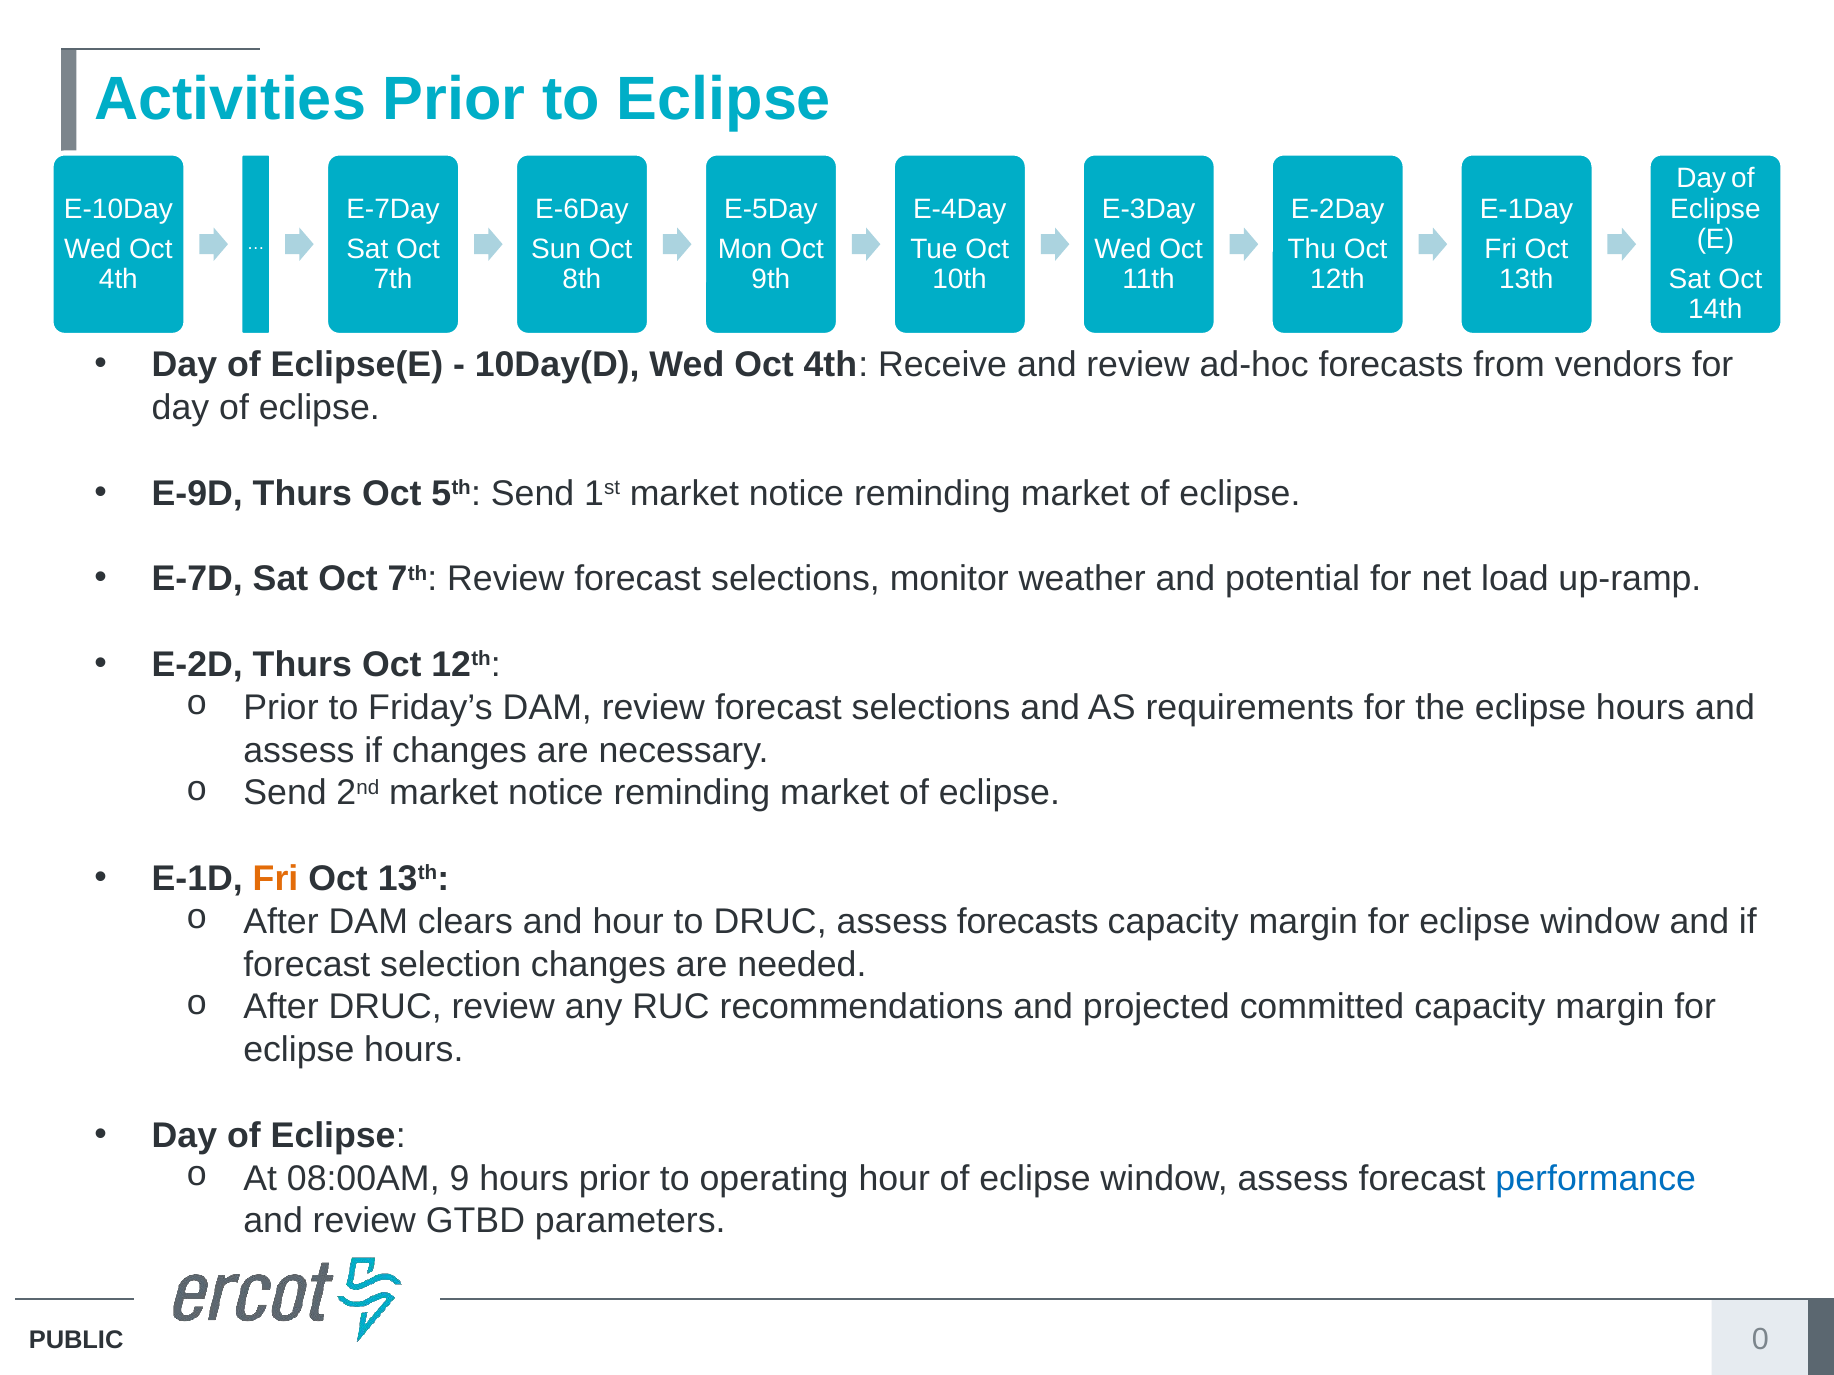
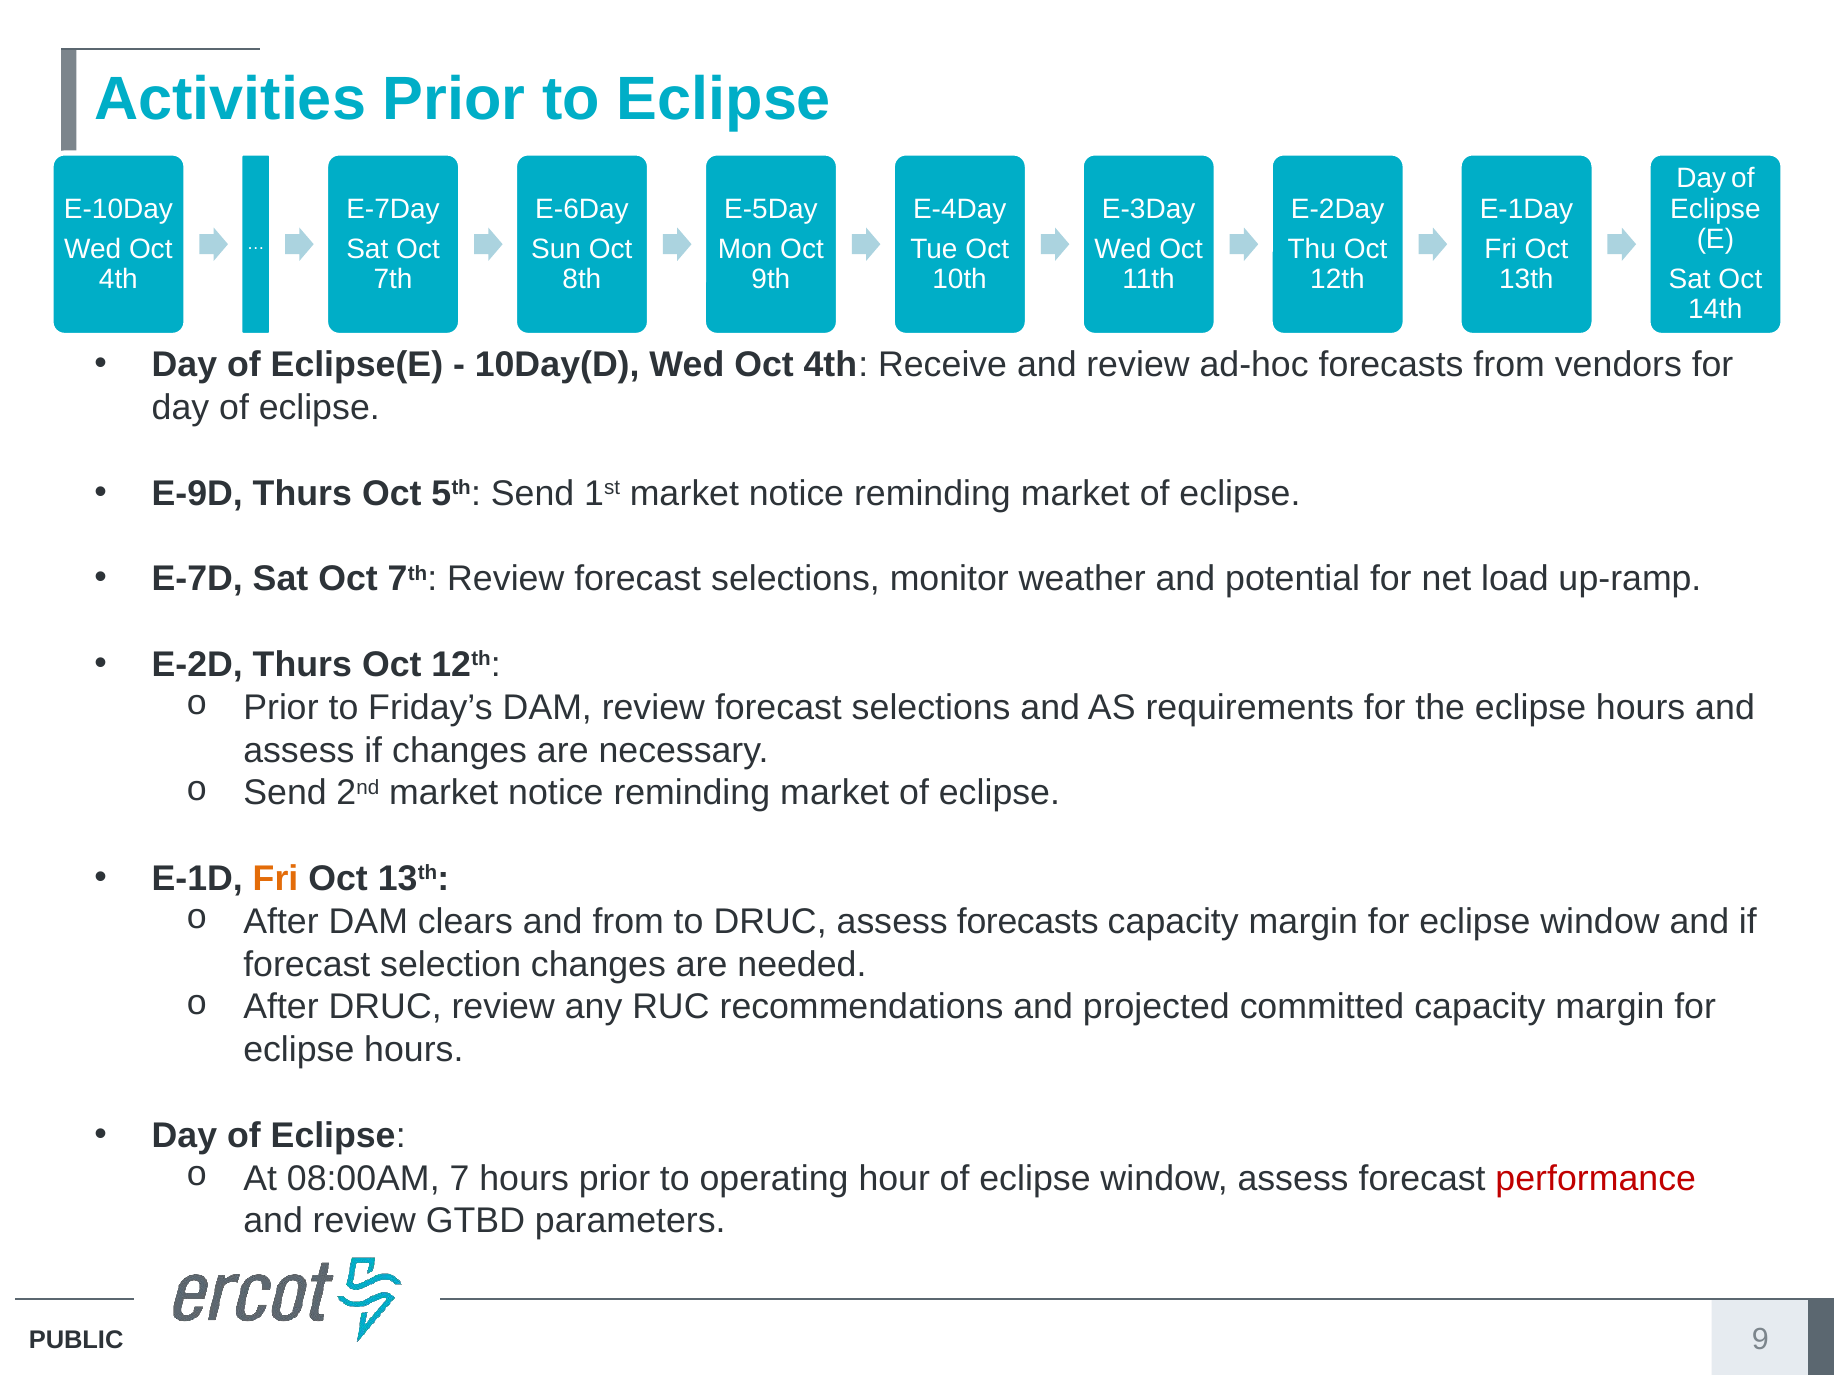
and hour: hour -> from (628, 922)
9: 9 -> 7 (460, 1179)
performance colour: blue -> red (1596, 1179)
0: 0 -> 9 (1760, 1340)
